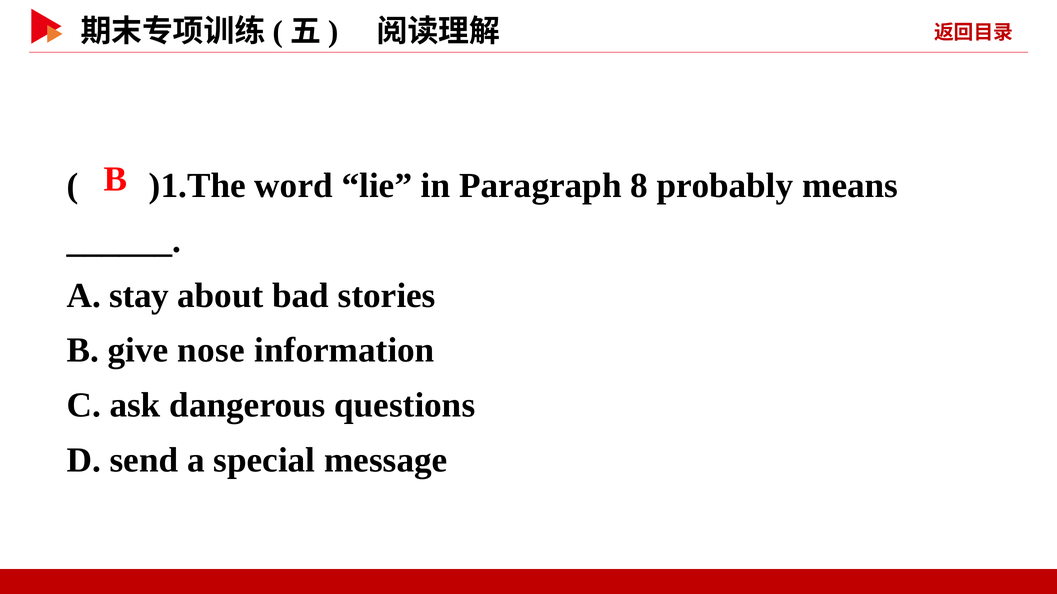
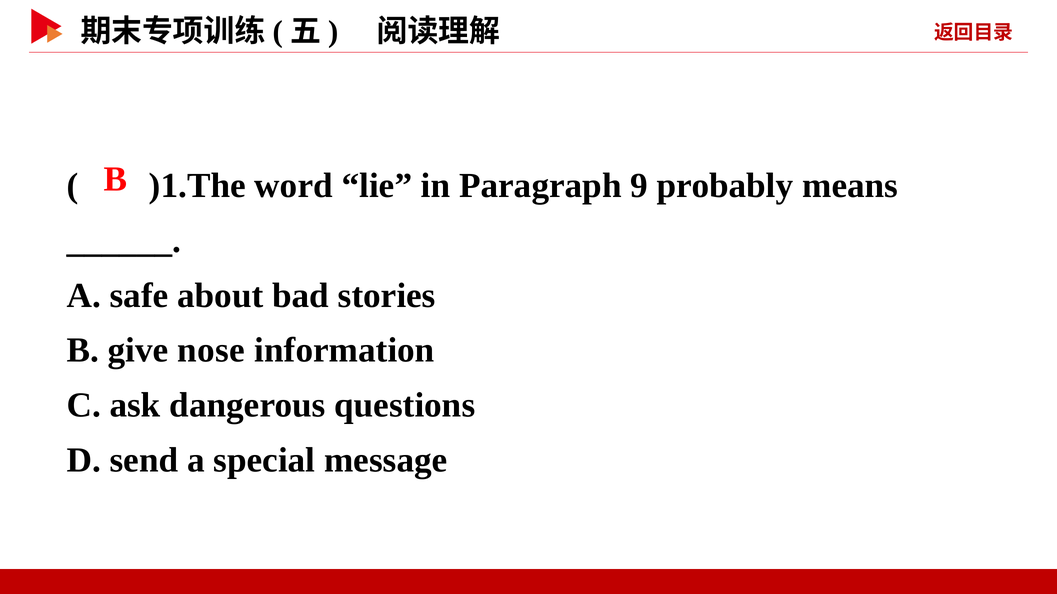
8: 8 -> 9 (639, 186)
stay: stay -> safe (139, 296)
